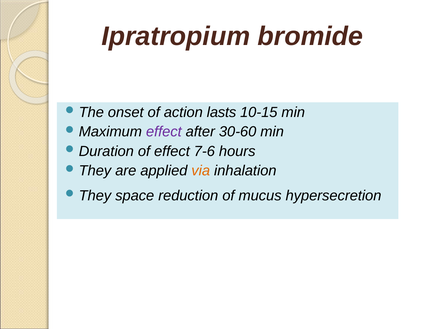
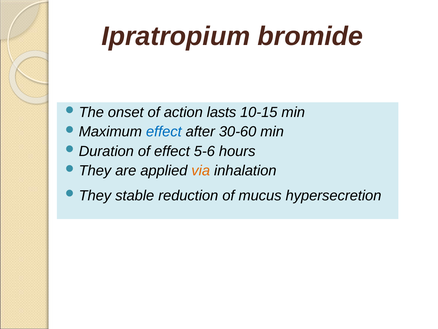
effect colour: purple -> blue (164, 132)
7-6: 7-6 -> 5-6 (204, 151)
space: space -> stable (135, 195)
